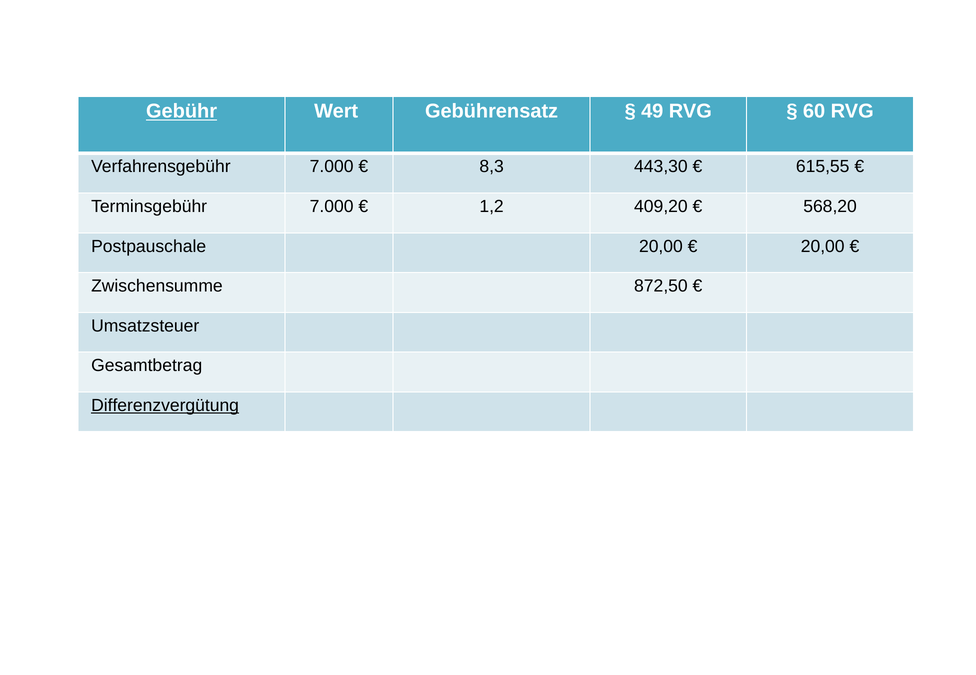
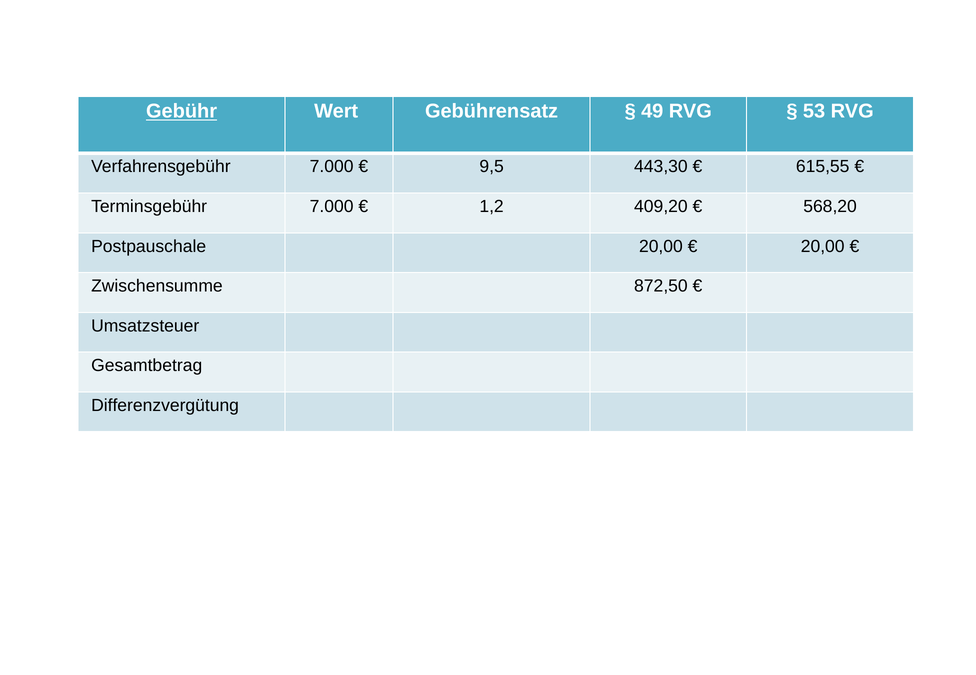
60: 60 -> 53 (814, 111)
8,3: 8,3 -> 9,5 (492, 167)
Differenzvergütung underline: present -> none (165, 406)
